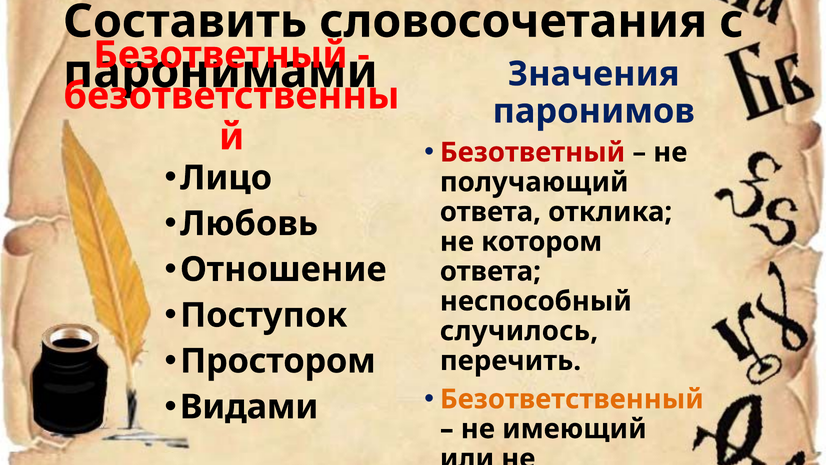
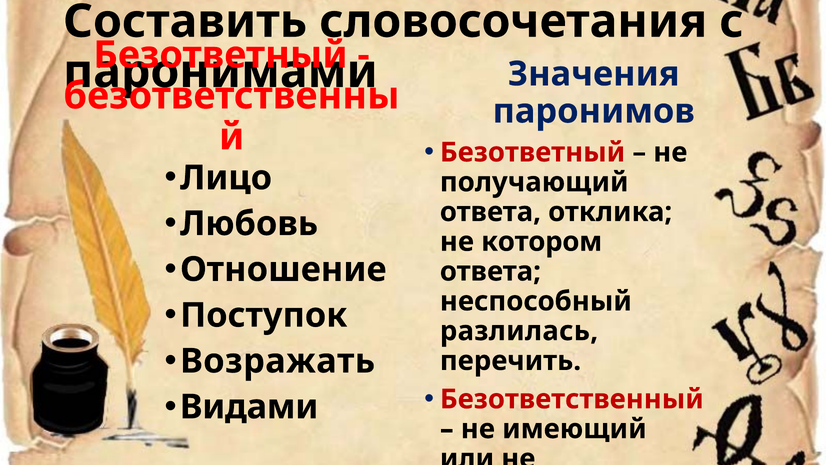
случилось: случилось -> разлилась (519, 331)
Простором: Простором -> Возражать (278, 361)
Безответственный colour: orange -> red (572, 399)
